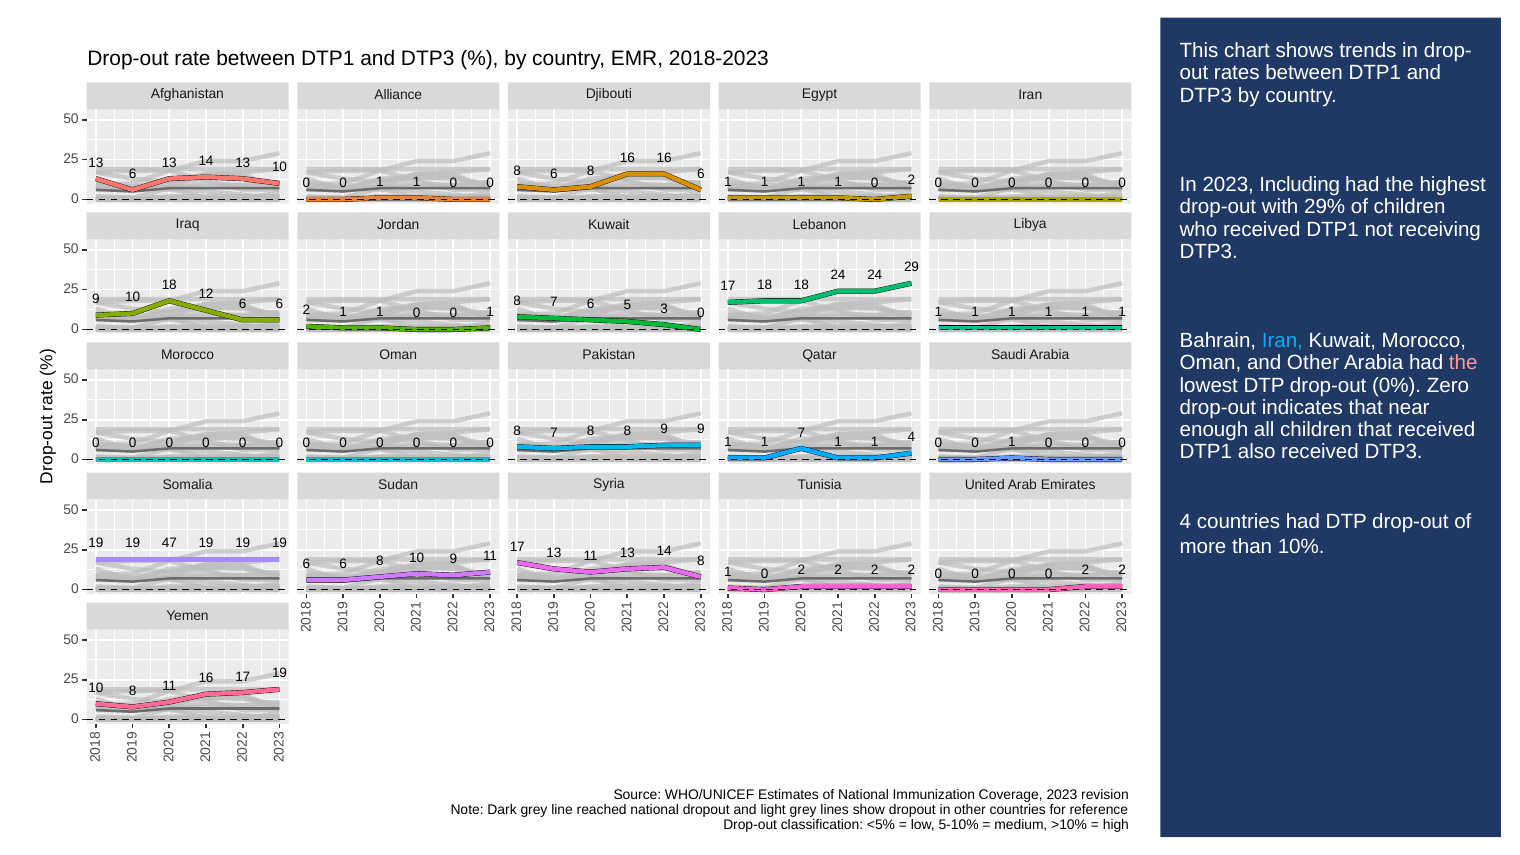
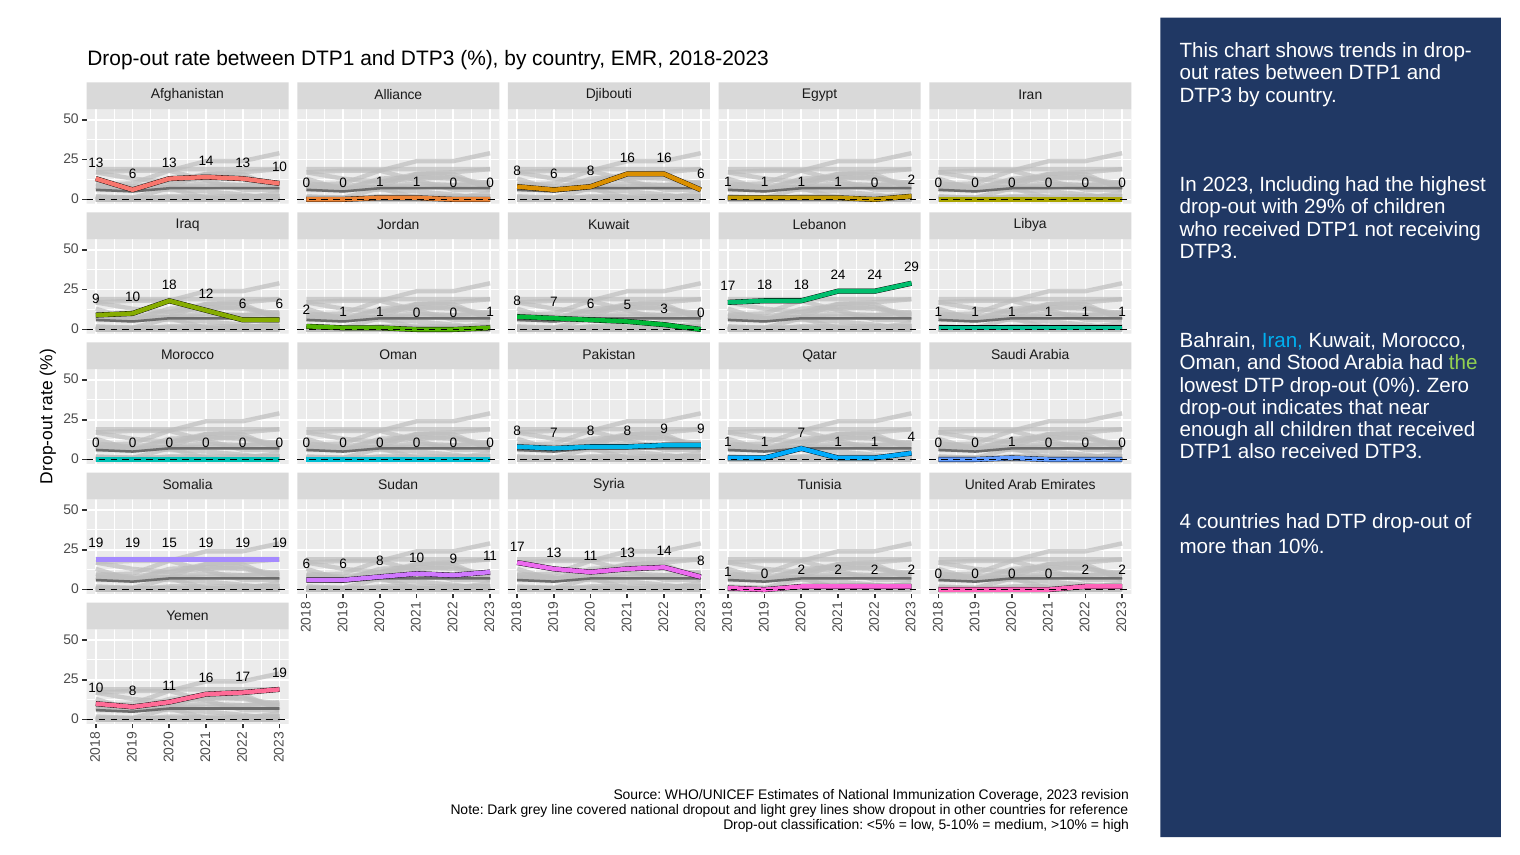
and Other: Other -> Stood (1313, 363)
the colour: pink -> light green (1463, 363)
47: 47 -> 15 (169, 543)
reached: reached -> covered (602, 810)
